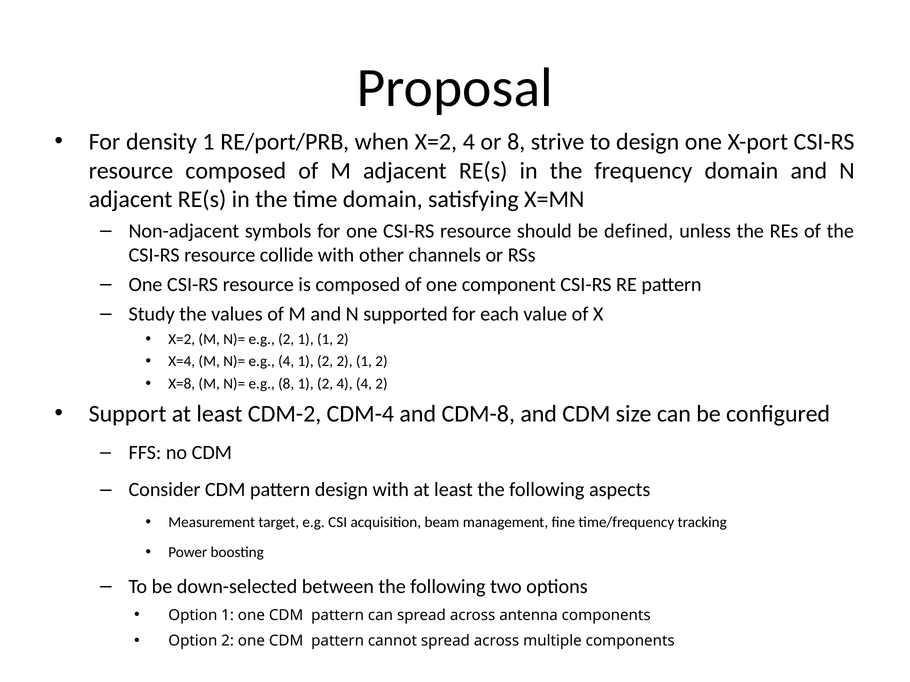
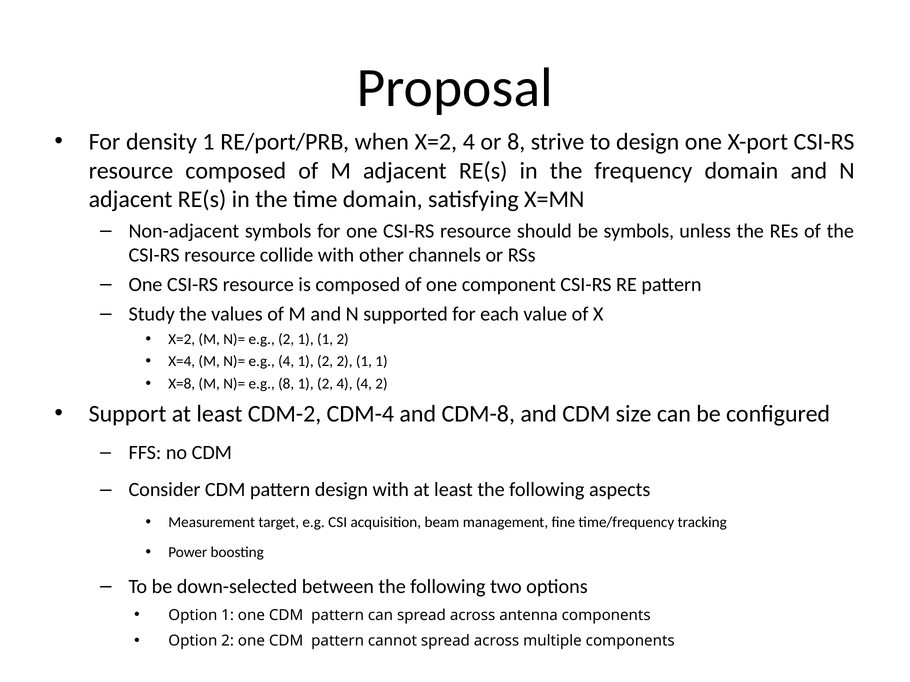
be defined: defined -> symbols (639, 231)
2 2 1 2: 2 -> 1 (382, 362)
